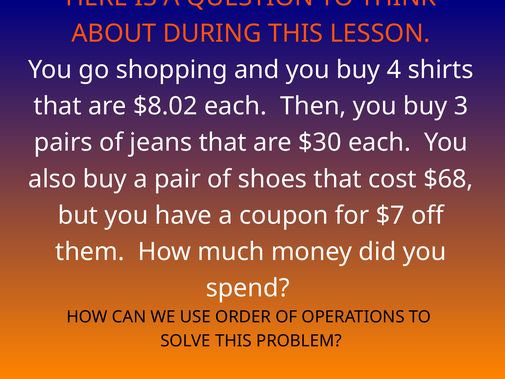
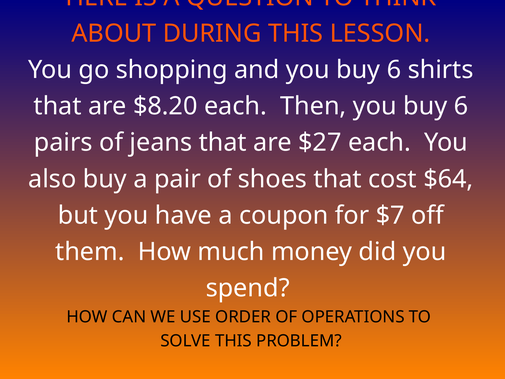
and you buy 4: 4 -> 6 (394, 70)
$8.02: $8.02 -> $8.20 (165, 106)
Then you buy 3: 3 -> 6 (461, 106)
$30: $30 -> $27 (320, 143)
$68: $68 -> $64 (448, 179)
